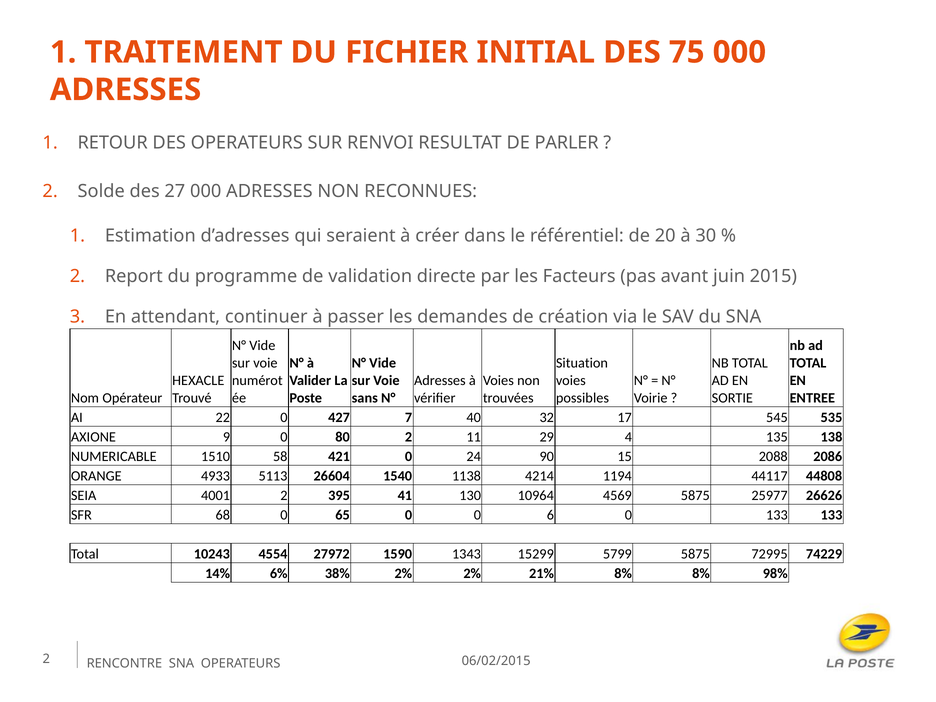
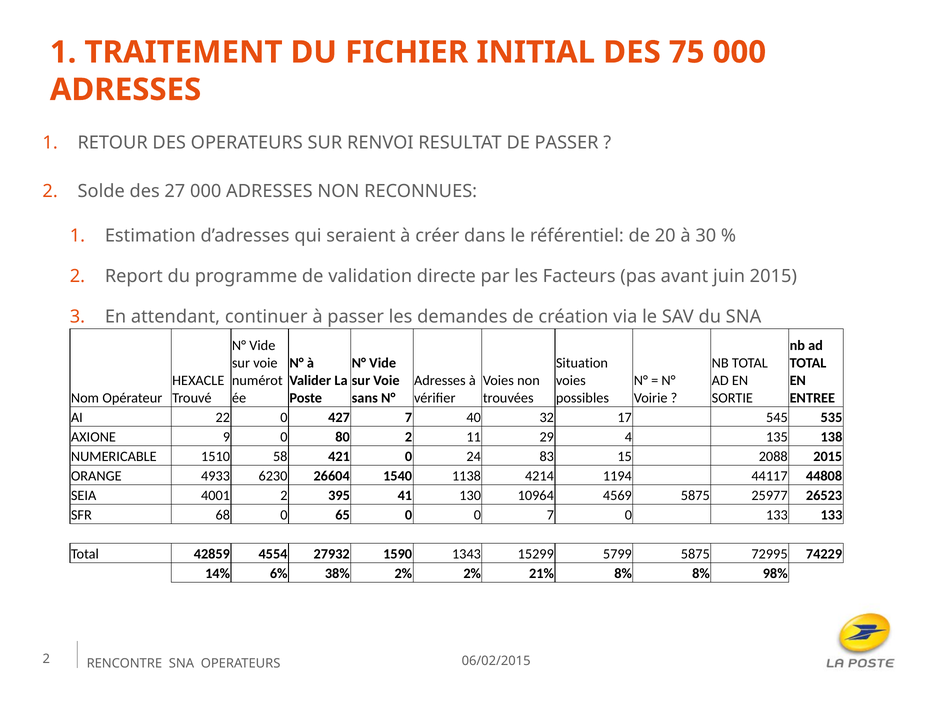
DE PARLER: PARLER -> PASSER (567, 143)
90: 90 -> 83 (547, 457)
2088 2086: 2086 -> 2015 (828, 457)
5113: 5113 -> 6230 (273, 476)
26626: 26626 -> 26523 (824, 496)
0 6: 6 -> 7 (550, 515)
10243: 10243 -> 42859 (212, 554)
27972: 27972 -> 27932 (332, 554)
